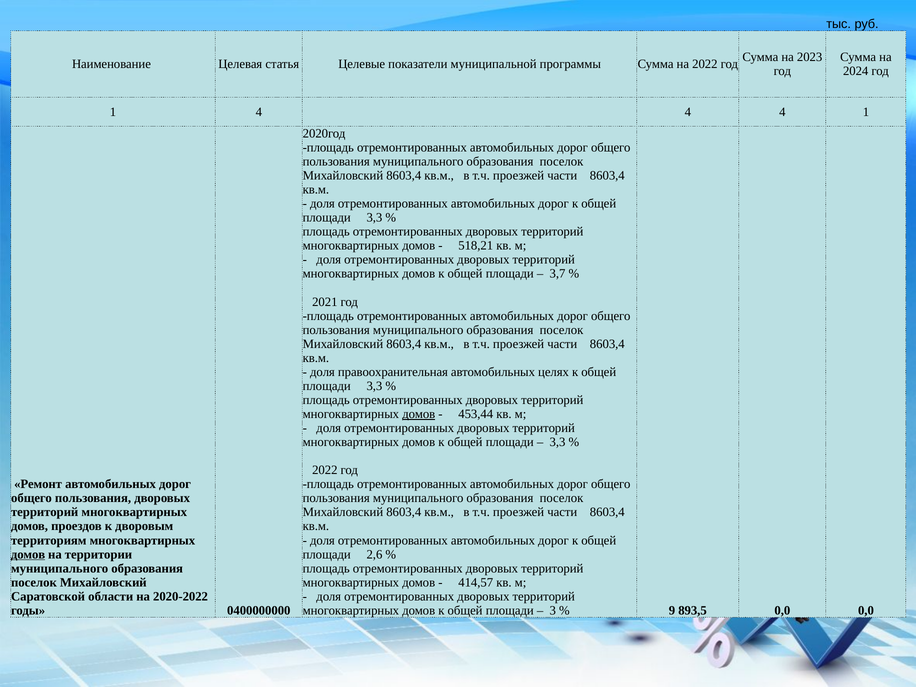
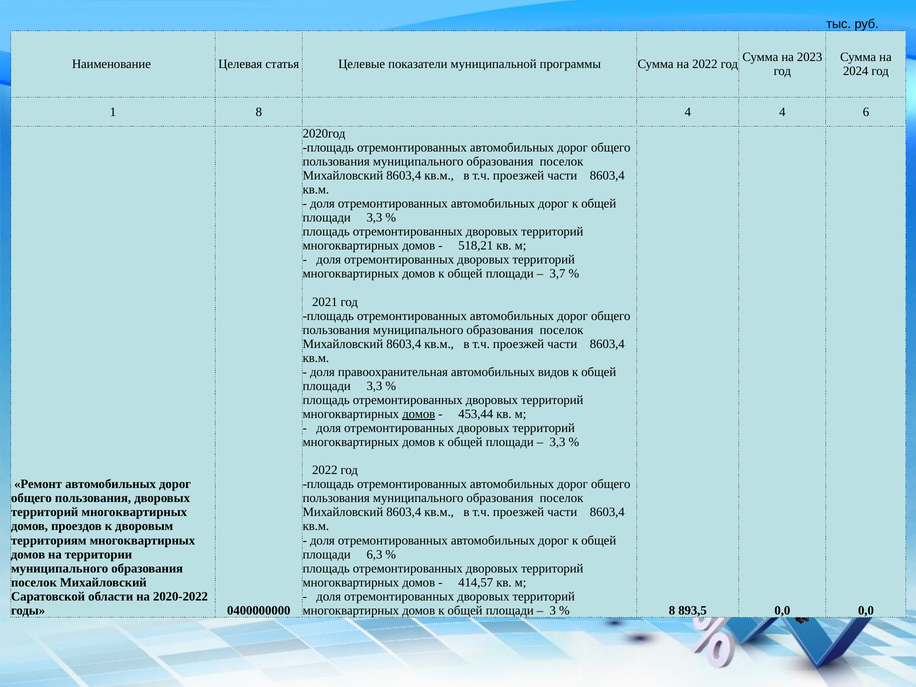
1 4: 4 -> 8 (259, 112)
4 1: 1 -> 6 (866, 112)
целях: целях -> видов (554, 372)
домов underline: present -> none (28, 554)
2,6: 2,6 -> 6,3 (374, 554)
9: 9 -> 8 (672, 610)
